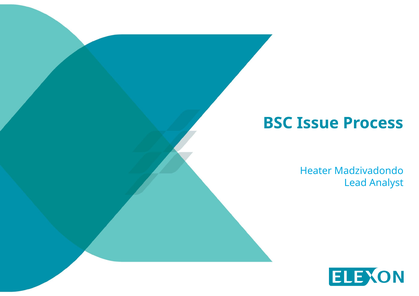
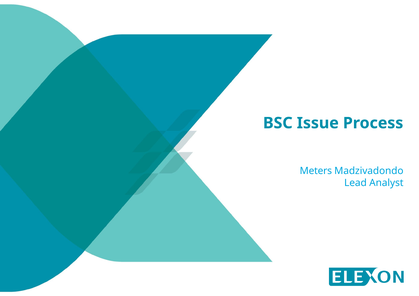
Heater: Heater -> Meters (316, 171)
